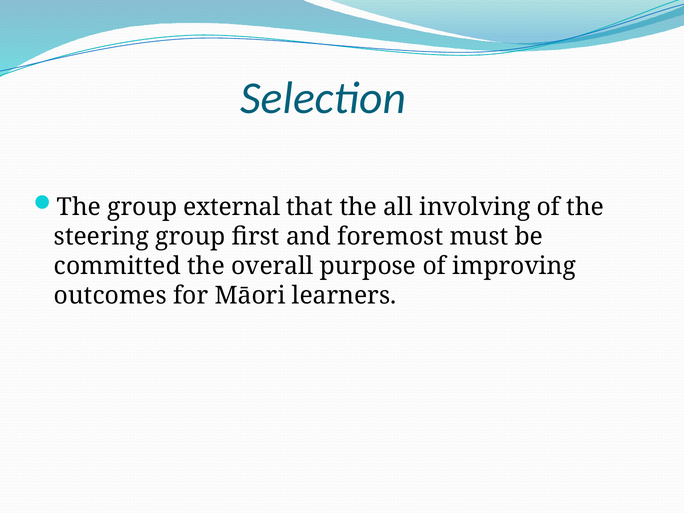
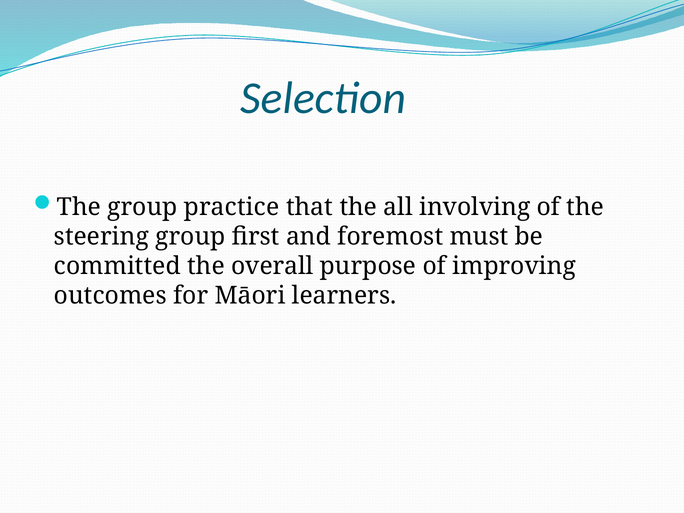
external: external -> practice (232, 207)
